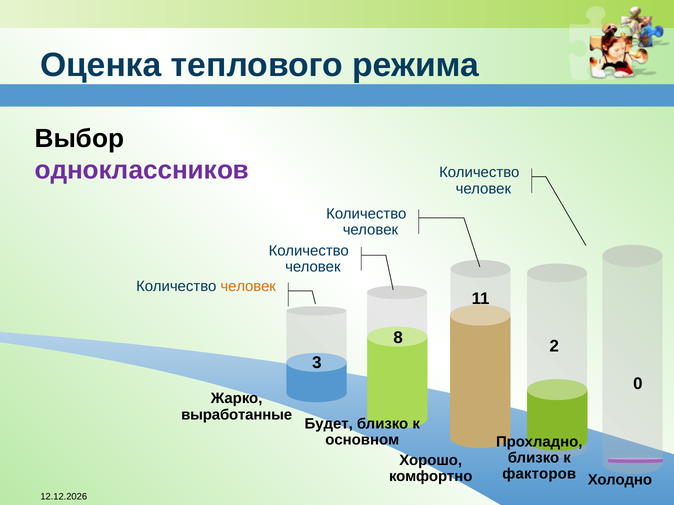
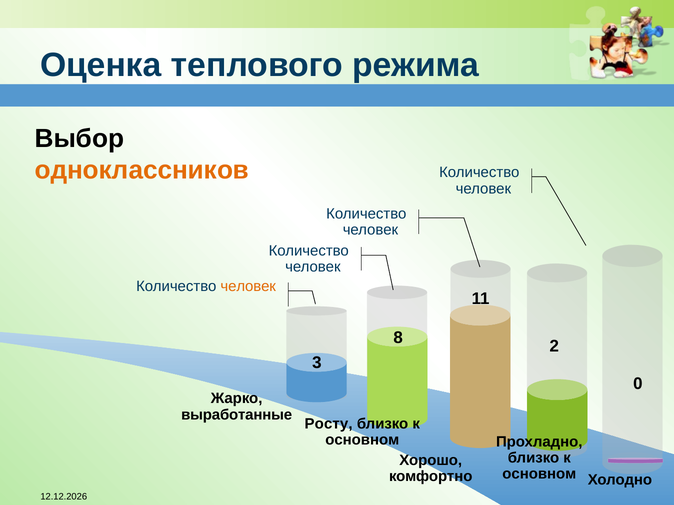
одноклассников colour: purple -> orange (142, 170)
Будет: Будет -> Росту (329, 424)
факторов: факторов -> основном (539, 475)
